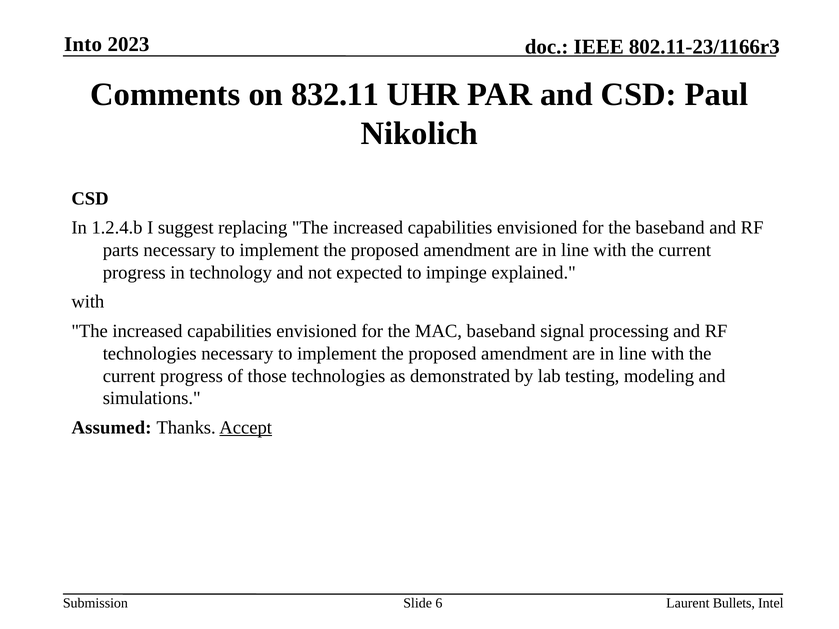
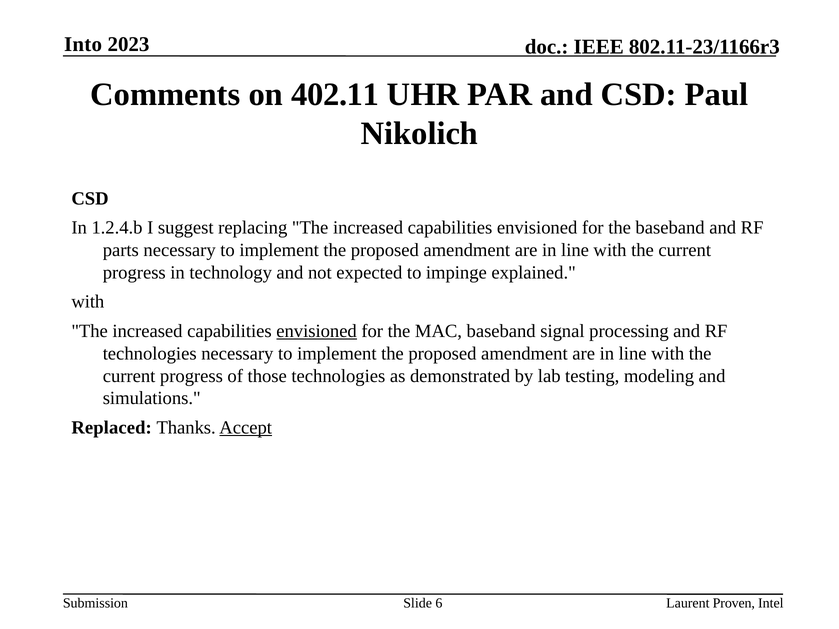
832.11: 832.11 -> 402.11 (335, 94)
envisioned underline: none -> present (317, 331)
Assumed: Assumed -> Replaced (112, 428)
Bullets: Bullets -> Proven (734, 603)
